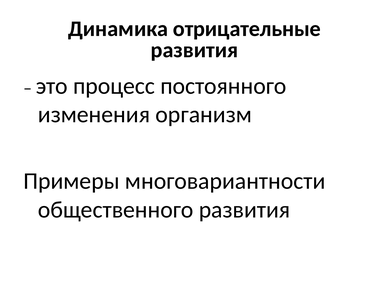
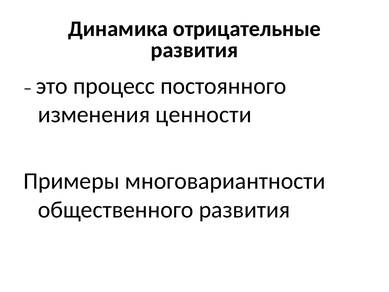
организм: организм -> ценности (204, 114)
